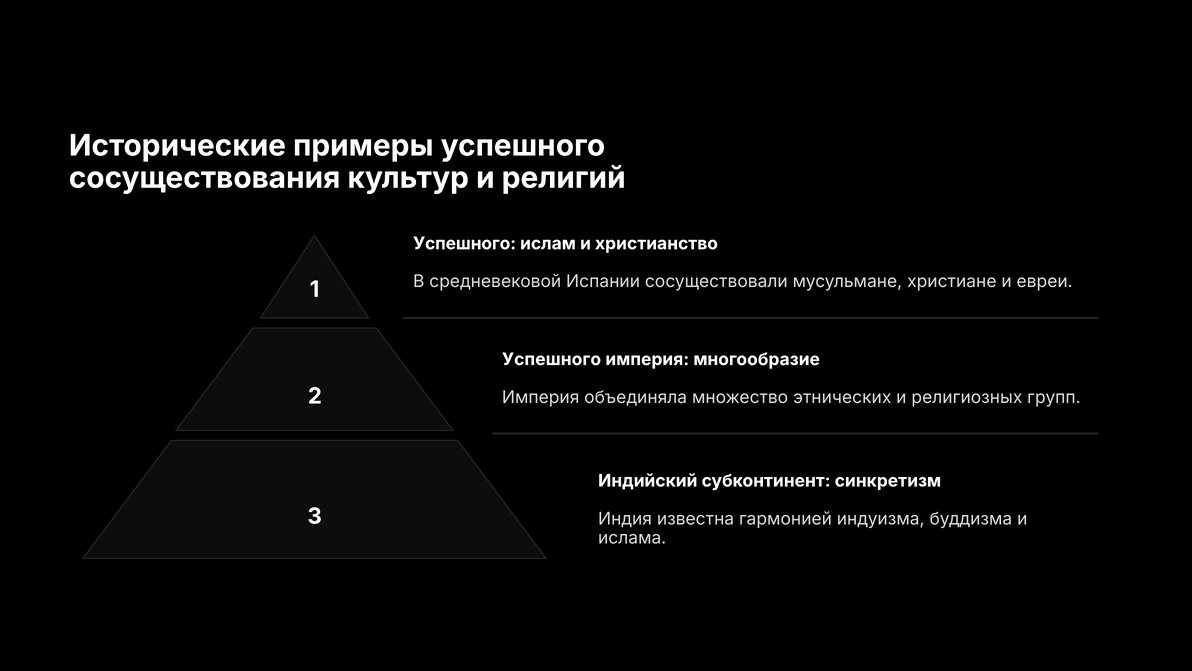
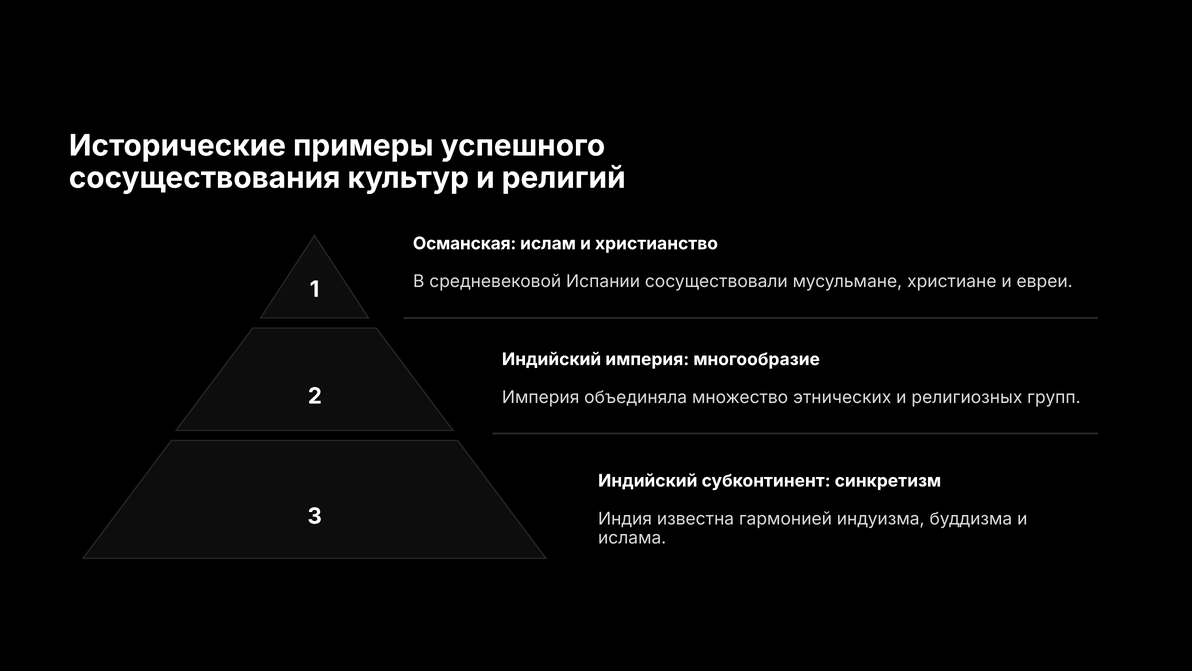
Успешного: Успешного -> Османская (465, 243)
Успешного: Успешного -> Индийский (552, 359)
